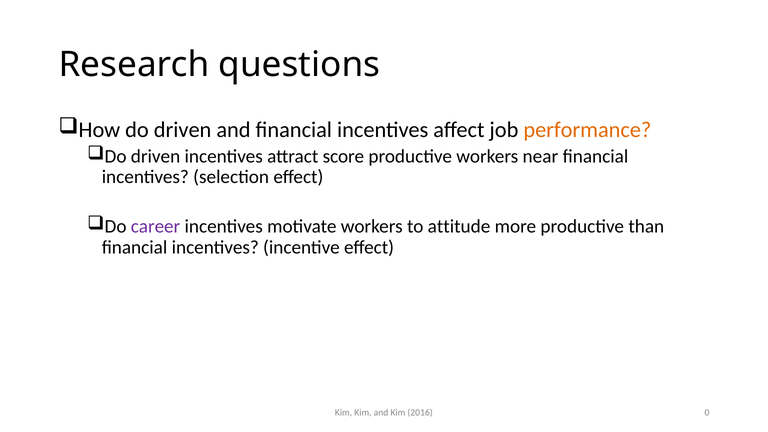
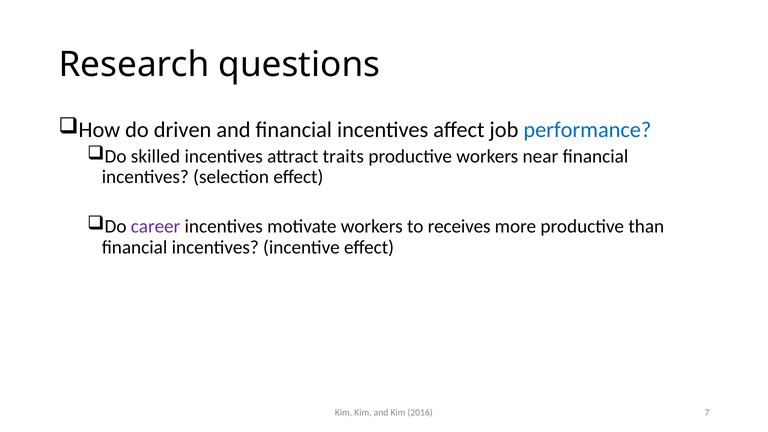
performance colour: orange -> blue (587, 130)
driven: driven -> skilled (156, 156)
score: score -> traits (343, 156)
attitude: attitude -> receives (459, 226)
0: 0 -> 7 (707, 412)
